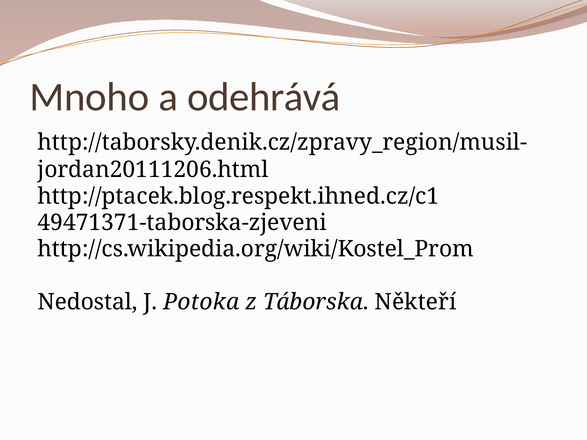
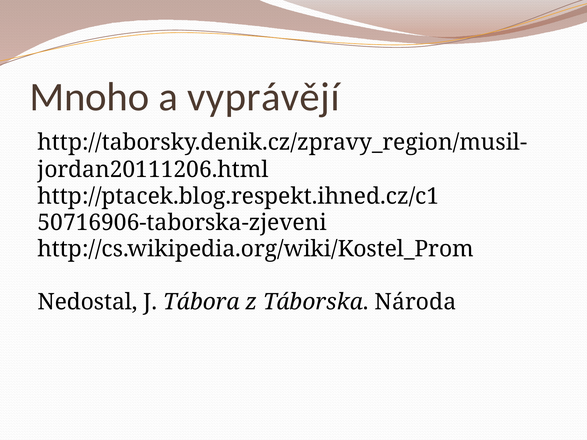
odehrává: odehrává -> vyprávějí (263, 97)
49471371-taborska-zjeveni: 49471371-taborska-zjeveni -> 50716906-taborska-zjeveni (182, 223)
Potoka: Potoka -> Tábora (201, 302)
Někteří: Někteří -> Národa (415, 302)
